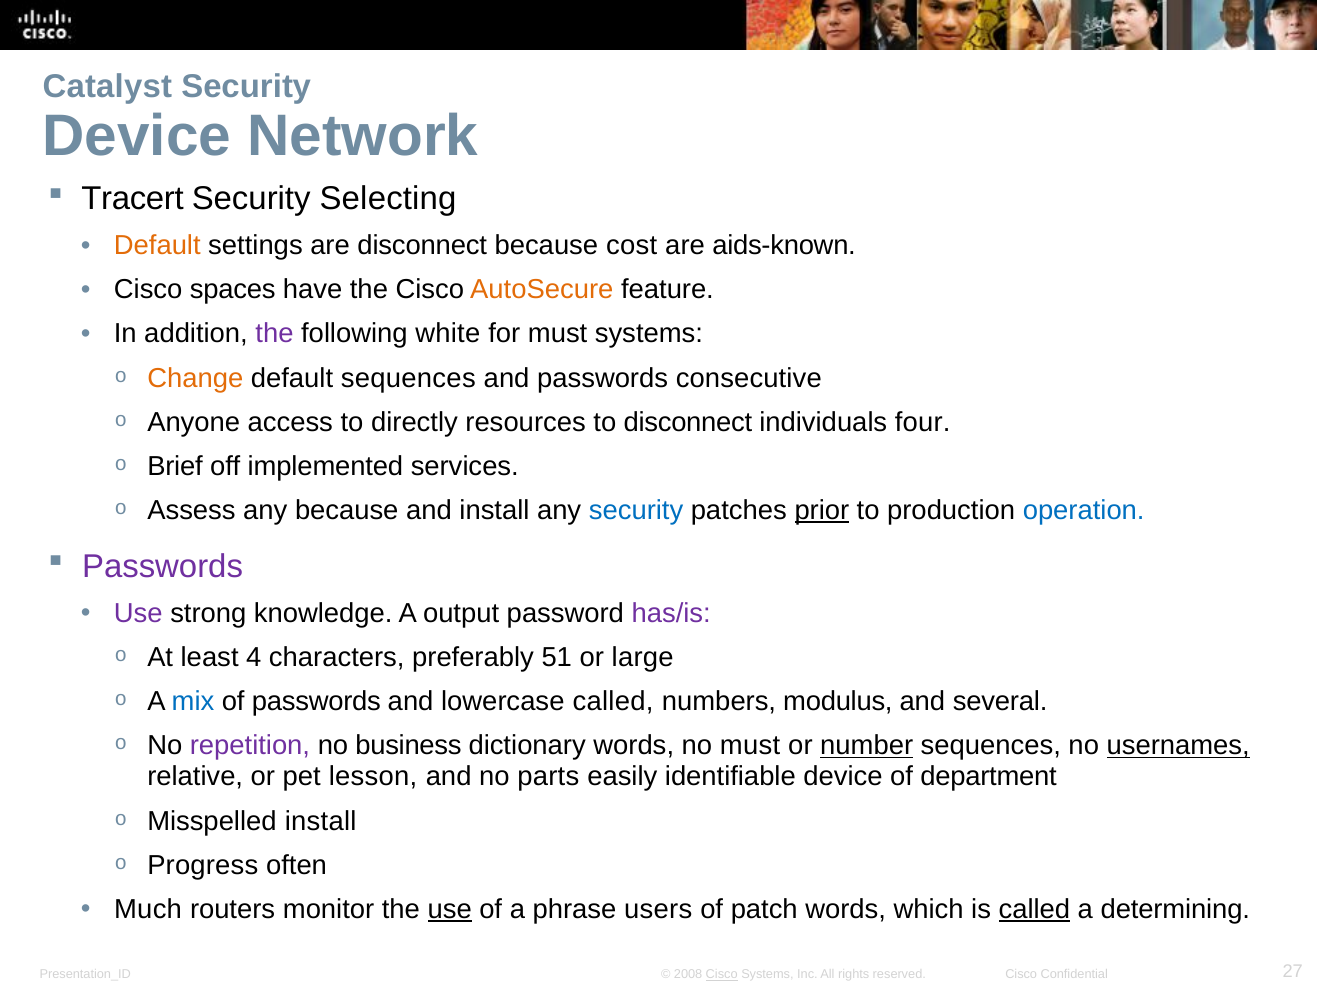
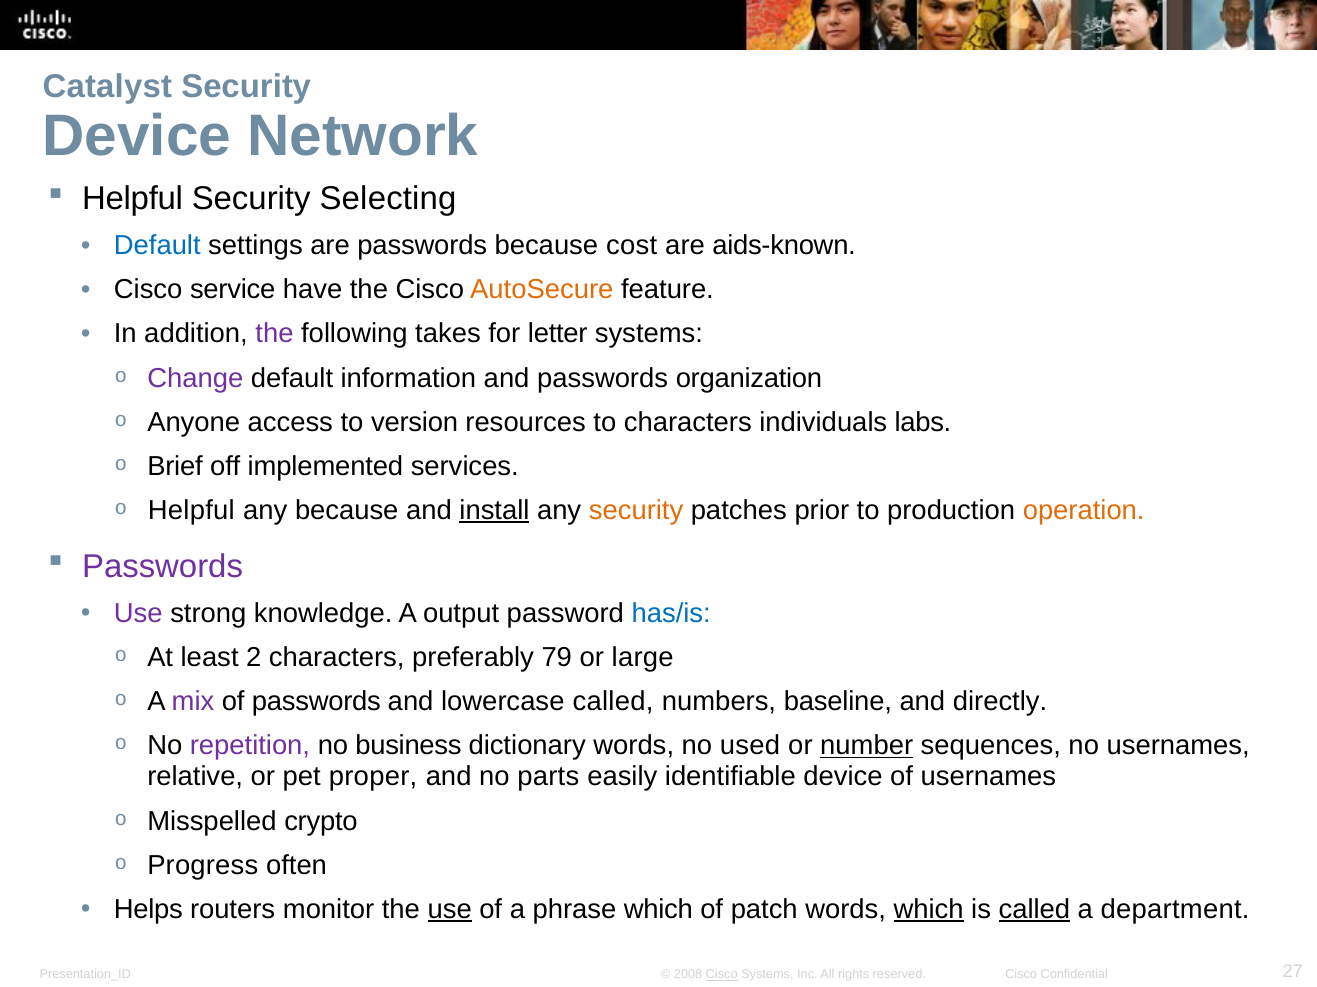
Tracert: Tracert -> Helpful (133, 199)
Default colour: orange -> blue (157, 246)
are disconnect: disconnect -> passwords (422, 246)
spaces: spaces -> service (233, 290)
white: white -> takes (448, 334)
for must: must -> letter (558, 334)
Change colour: orange -> purple (195, 378)
default sequences: sequences -> information (408, 378)
consecutive: consecutive -> organization (749, 378)
directly: directly -> version (415, 422)
to disconnect: disconnect -> characters (688, 422)
four: four -> labs (923, 422)
Assess: Assess -> Helpful (191, 510)
install underline: none -> present (494, 510)
security colour: blue -> orange (636, 510)
prior underline: present -> none (822, 510)
operation colour: blue -> orange (1084, 510)
has/is colour: purple -> blue (671, 614)
4: 4 -> 2 (254, 658)
51: 51 -> 79 (557, 658)
mix colour: blue -> purple (193, 702)
modulus: modulus -> baseline (838, 702)
several: several -> directly (1000, 702)
no must: must -> used (750, 746)
usernames underline: present -> none (1178, 746)
lesson: lesson -> proper (373, 778)
of department: department -> usernames (988, 778)
Misspelled install: install -> crypto (321, 822)
Much: Much -> Helps (148, 910)
phrase users: users -> which (658, 910)
which underline: none -> present (929, 910)
determining: determining -> department (1175, 910)
